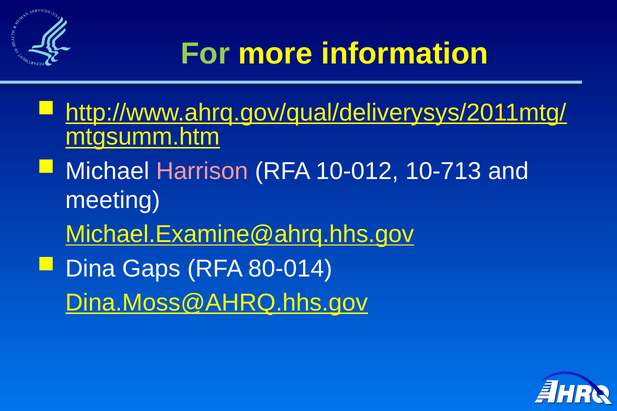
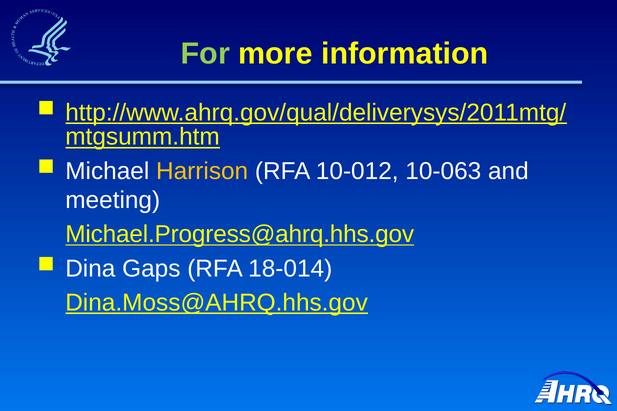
Harrison colour: pink -> yellow (202, 171)
10-713: 10-713 -> 10-063 (443, 171)
Michael.Examine@ahrq.hhs.gov: Michael.Examine@ahrq.hhs.gov -> Michael.Progress@ahrq.hhs.gov (240, 235)
80-014: 80-014 -> 18-014 (290, 269)
